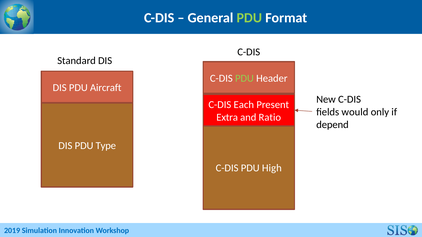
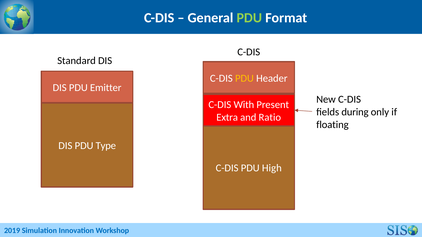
PDU colour: light green -> yellow (244, 78)
Aircraft: Aircraft -> Emitter (106, 88)
Each: Each -> With (244, 105)
would: would -> during (355, 112)
depend: depend -> floating (332, 125)
